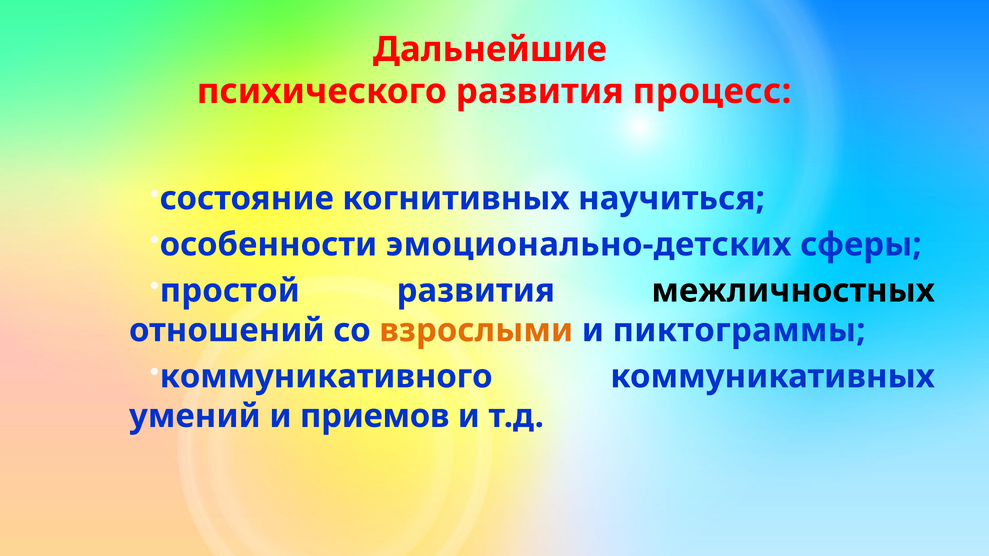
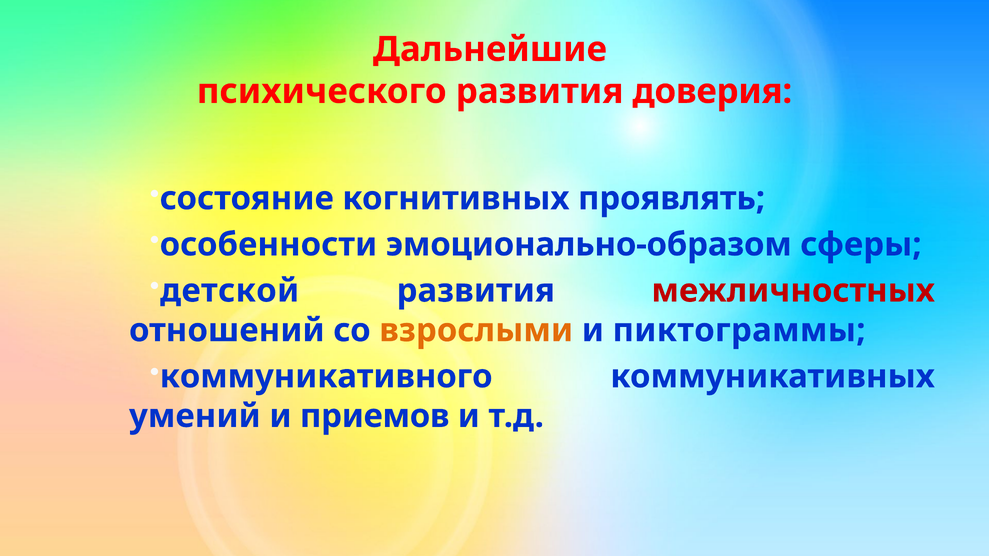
процесс: процесс -> доверия (712, 91)
научиться: научиться -> проявлять (672, 199)
эмоционально-детских: эмоционально-детских -> эмоционально-образом (589, 245)
простой: простой -> детской (230, 291)
межличностных colour: black -> red (793, 291)
